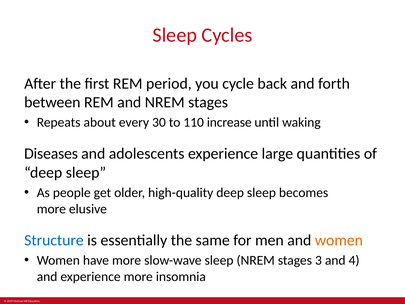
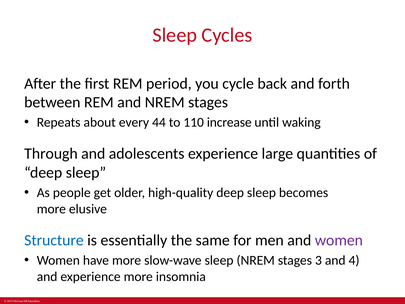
30: 30 -> 44 (159, 122)
Diseases: Diseases -> Through (51, 154)
women colour: orange -> purple (339, 240)
